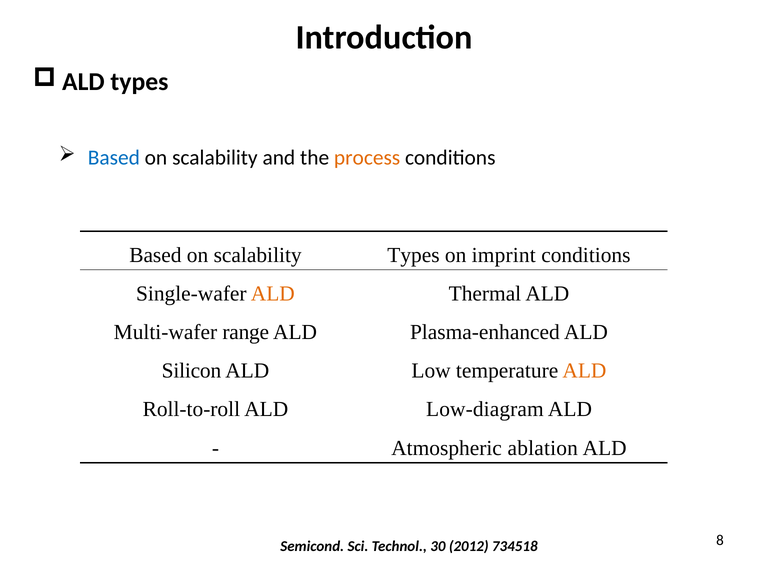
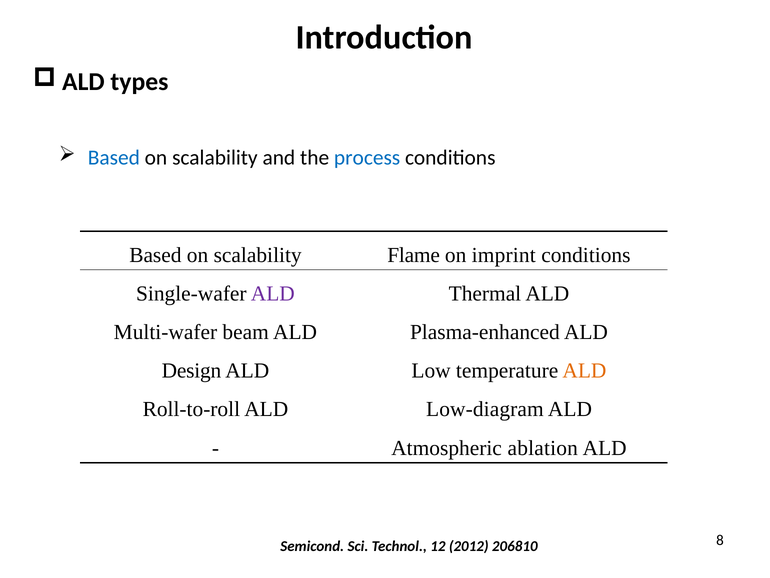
process colour: orange -> blue (367, 158)
scalability Types: Types -> Flame (414, 255)
ALD colour: orange -> purple (273, 293)
range: range -> beam (246, 332)
Silicon: Silicon -> Design (191, 371)
30: 30 -> 12 (438, 546)
734518: 734518 -> 206810 (515, 546)
